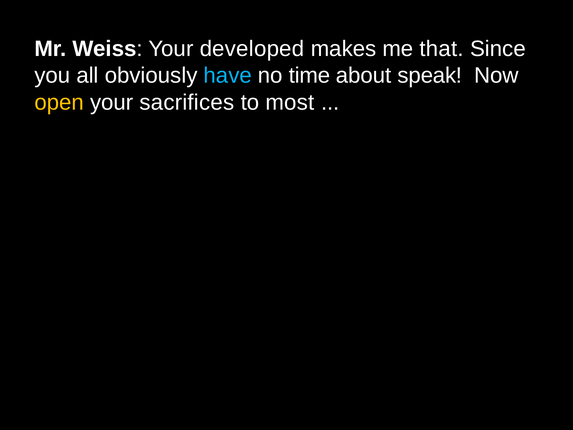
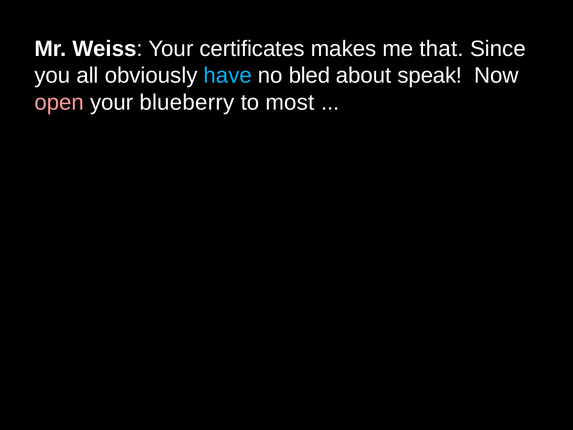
developed: developed -> certificates (252, 49)
time: time -> bled (309, 76)
open colour: yellow -> pink (59, 102)
sacrifices: sacrifices -> blueberry (187, 102)
